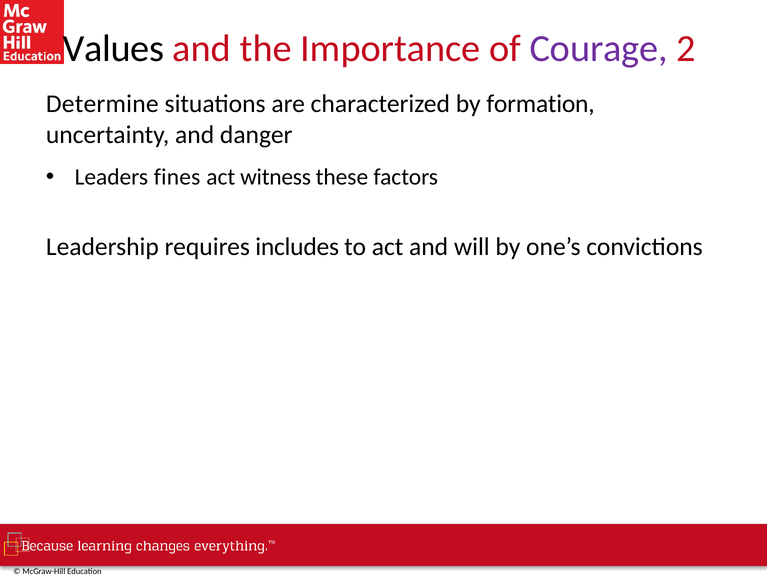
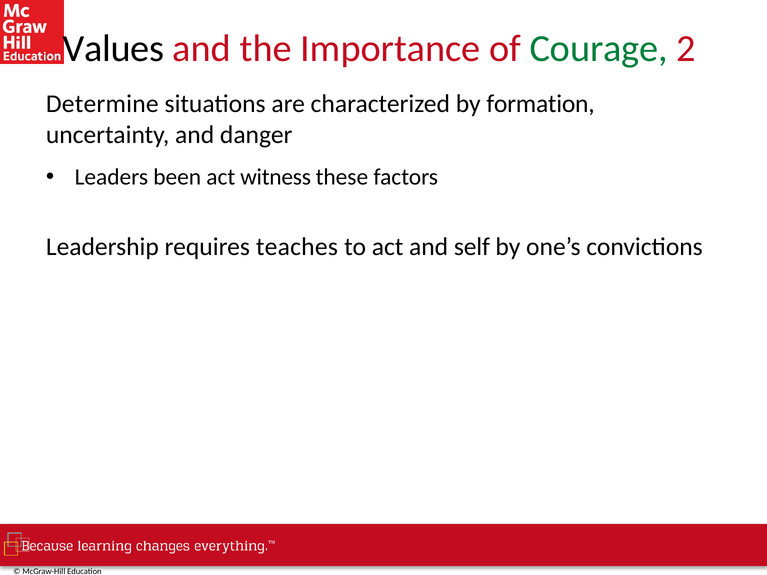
Courage colour: purple -> green (599, 49)
fines: fines -> been (177, 177)
includes: includes -> teaches (297, 247)
will: will -> self (472, 247)
